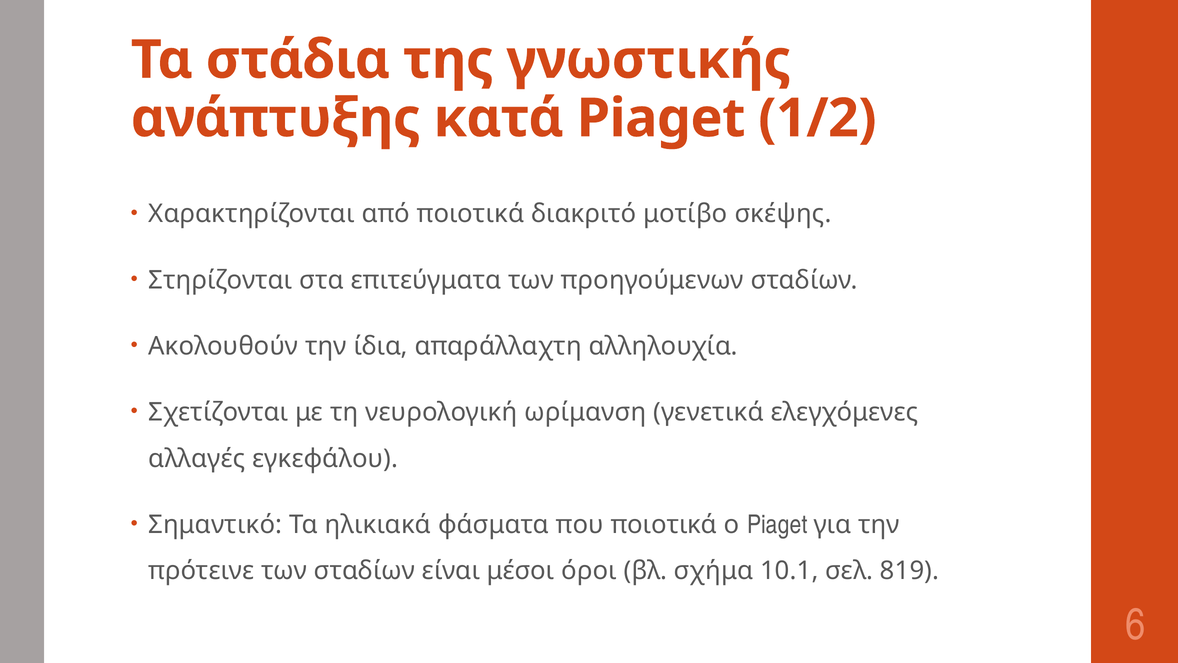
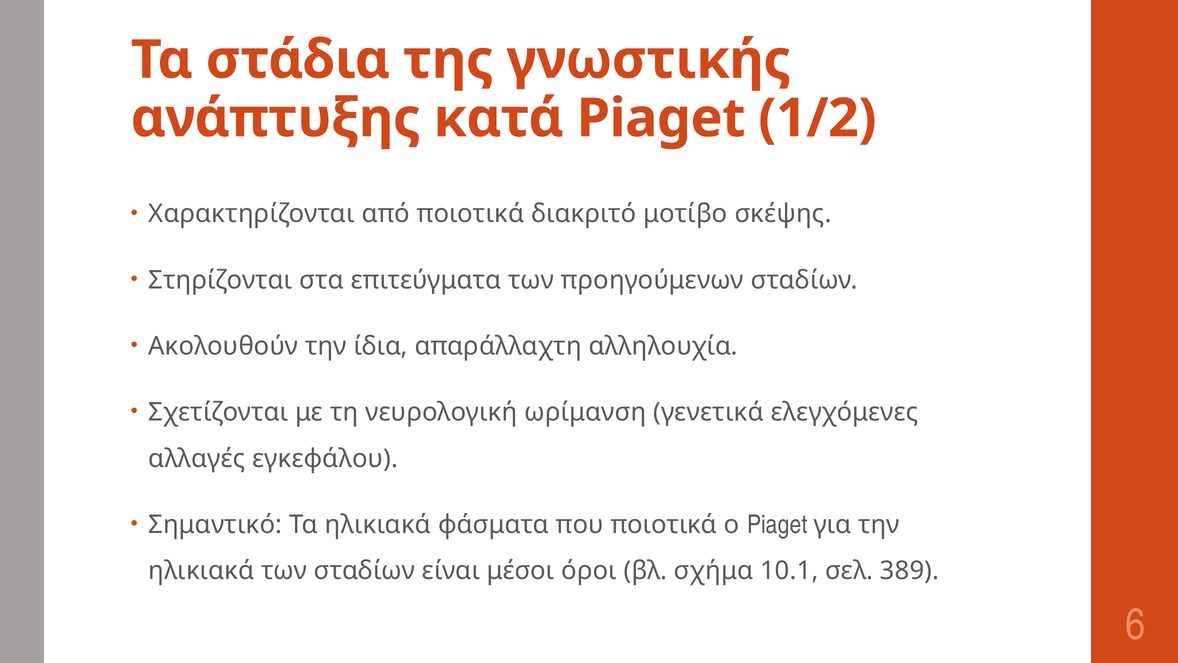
πρότεινε: πρότεινε -> ηλικιακά (201, 571)
819: 819 -> 389 (910, 571)
